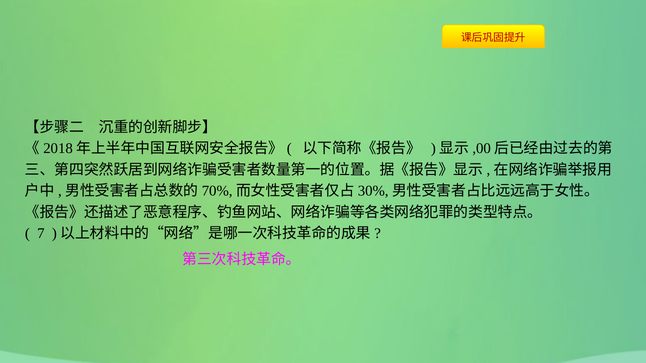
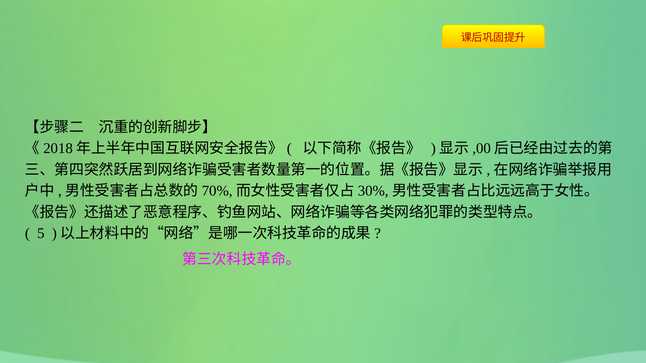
7: 7 -> 5 (41, 234)
